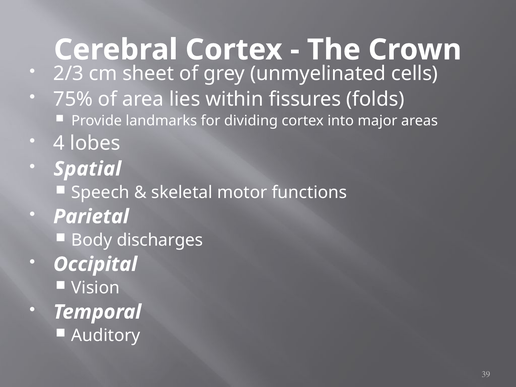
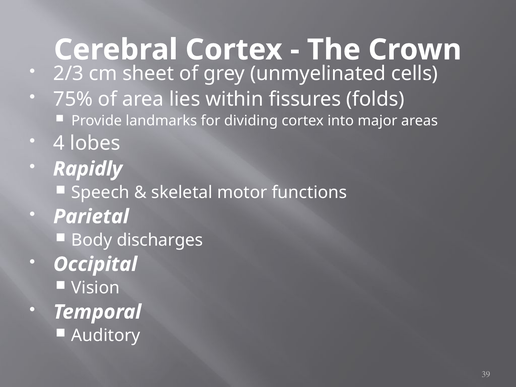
Spatial: Spatial -> Rapidly (88, 169)
